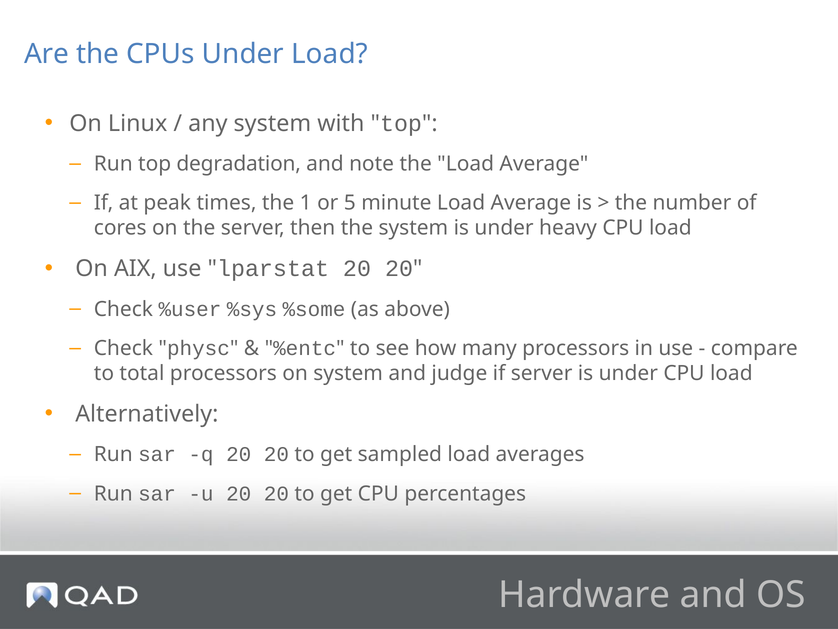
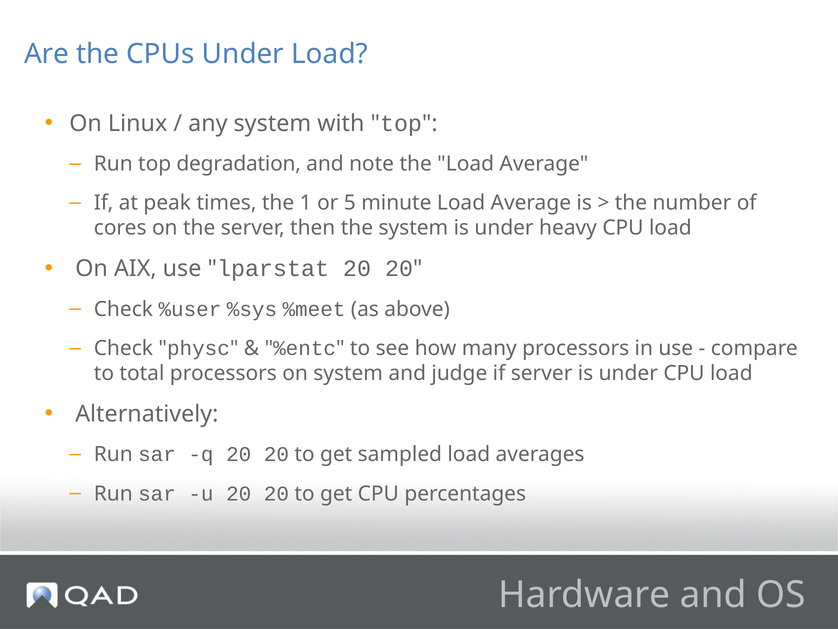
%some: %some -> %meet (314, 309)
